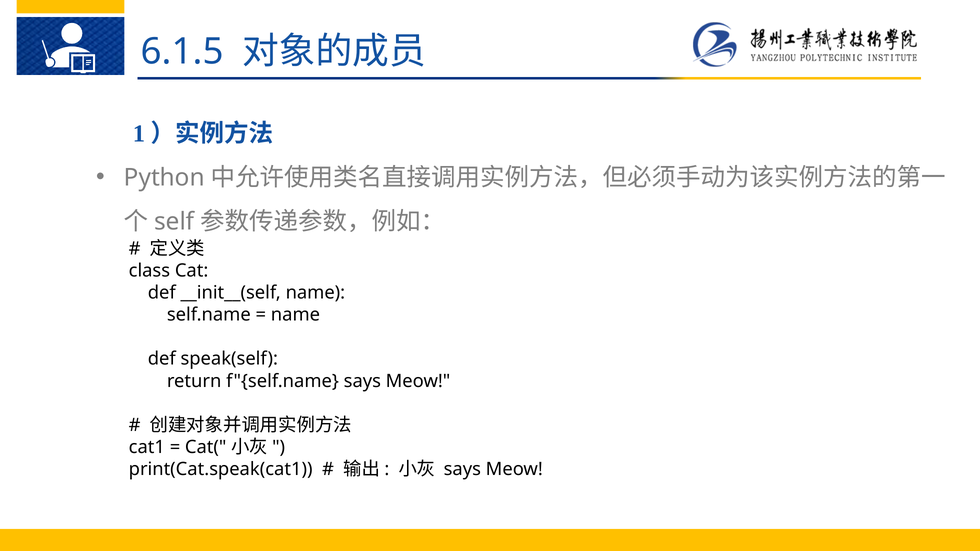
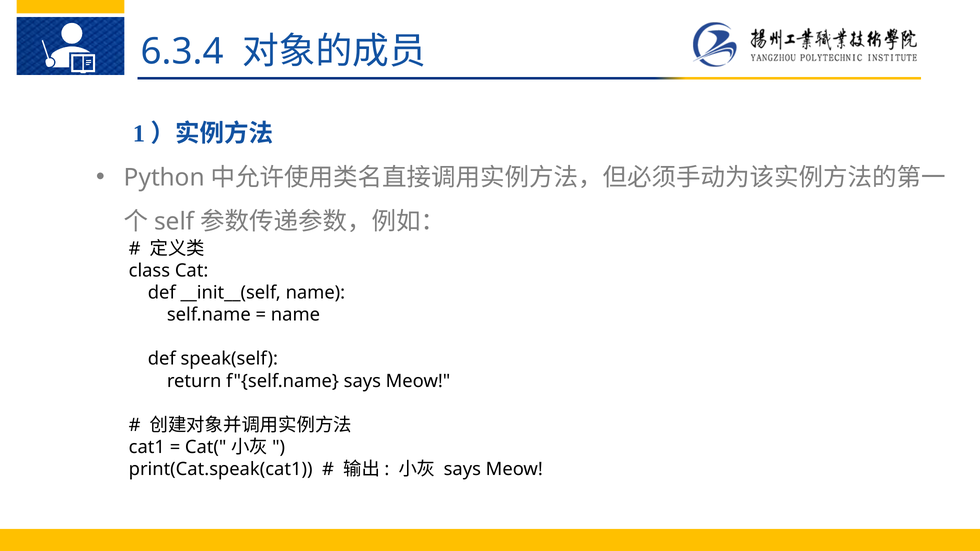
6.1.5: 6.1.5 -> 6.3.4 (182, 52)
